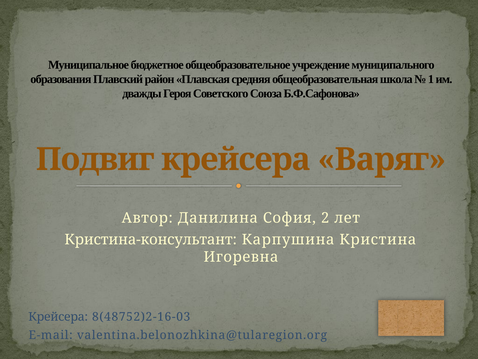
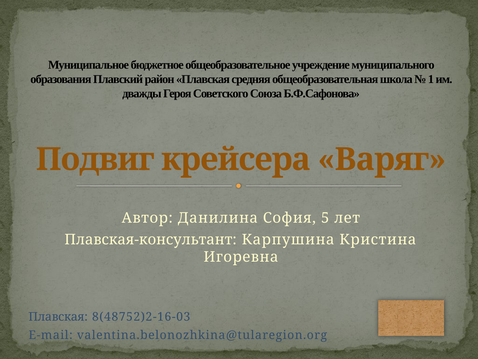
2: 2 -> 5 (325, 218)
Кристина-консультант: Кристина-консультант -> Плавская-консультант (151, 239)
Крейсера: Крейсера -> Плавская (58, 316)
